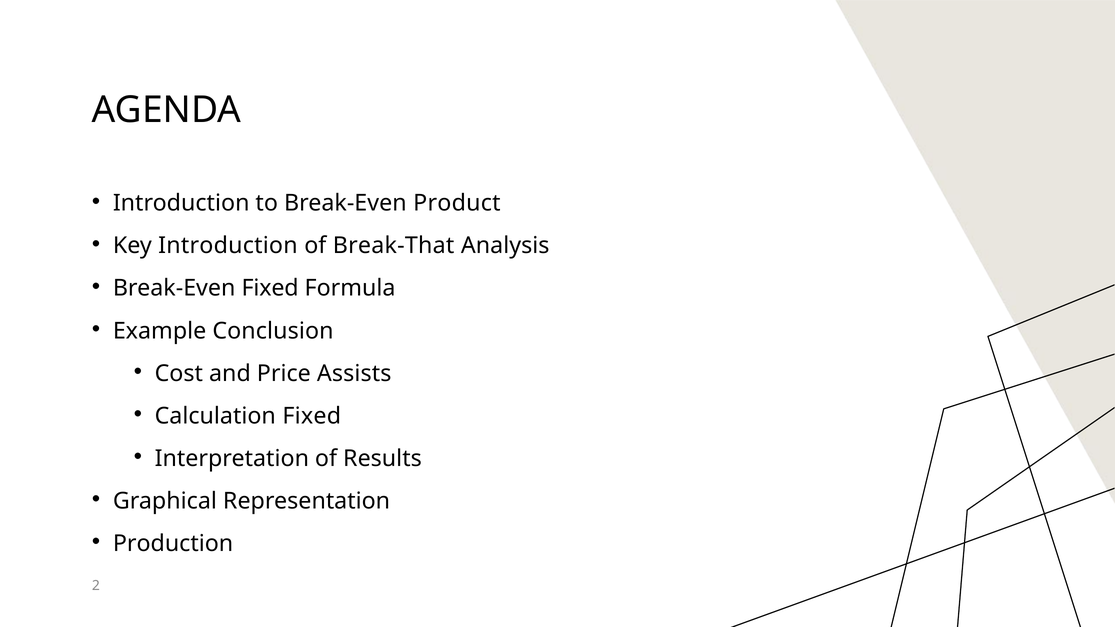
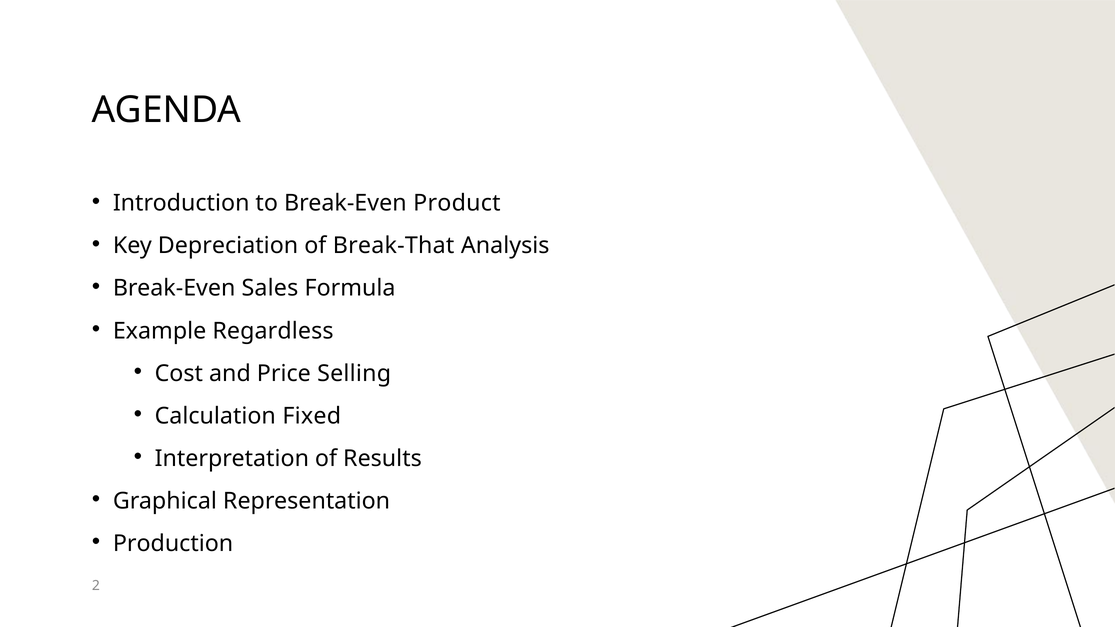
Key Introduction: Introduction -> Depreciation (228, 246)
Break-Even Fixed: Fixed -> Sales (270, 288)
Conclusion: Conclusion -> Regardless (273, 331)
Assists: Assists -> Selling (354, 373)
